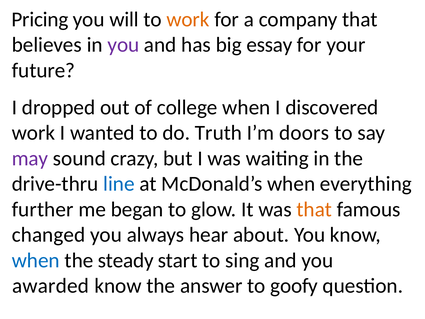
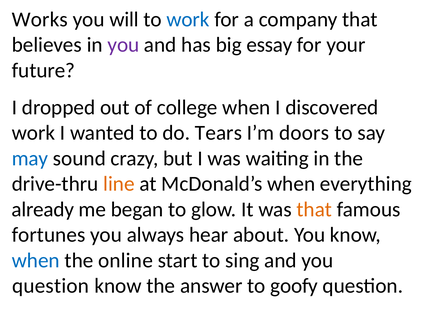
Pricing: Pricing -> Works (40, 19)
work colour: orange -> blue (188, 19)
Truth: Truth -> Tears (219, 133)
may colour: purple -> blue (30, 158)
line colour: blue -> orange (119, 184)
further: further -> already (43, 209)
changed: changed -> fortunes (49, 235)
steady: steady -> online (126, 260)
awarded: awarded -> question (51, 286)
